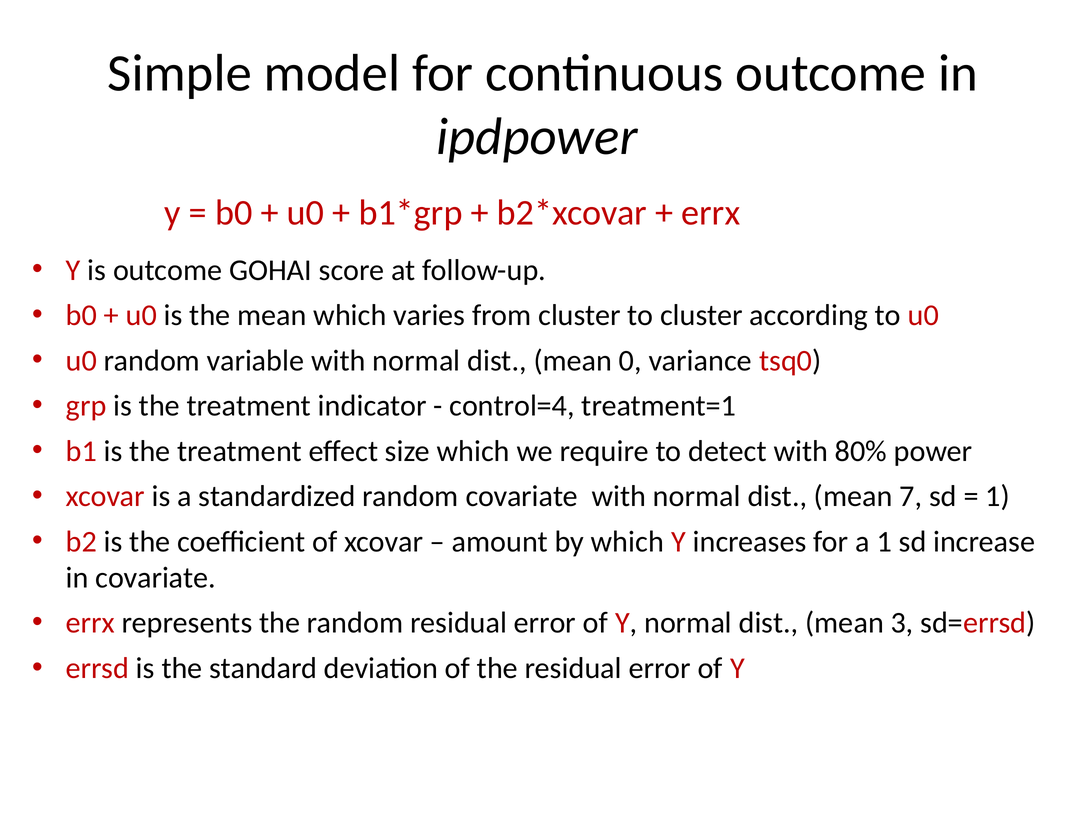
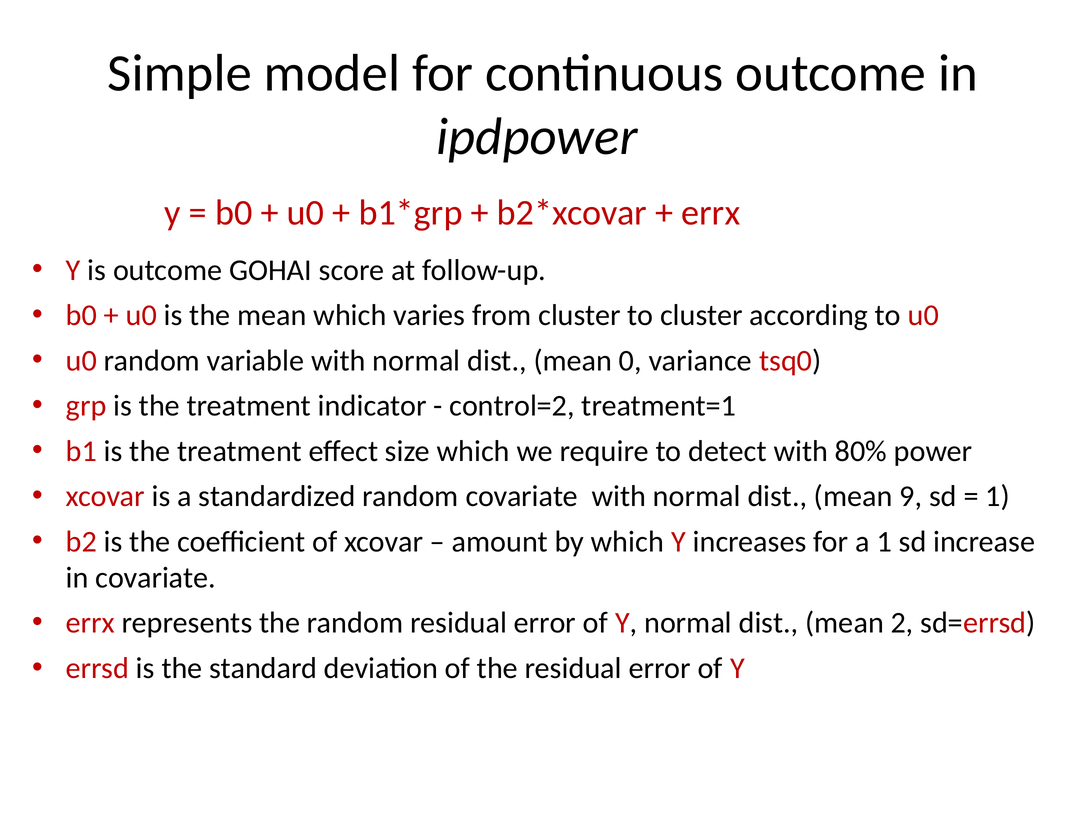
control=4: control=4 -> control=2 (512, 406)
7: 7 -> 9 (911, 497)
3: 3 -> 2 (902, 623)
